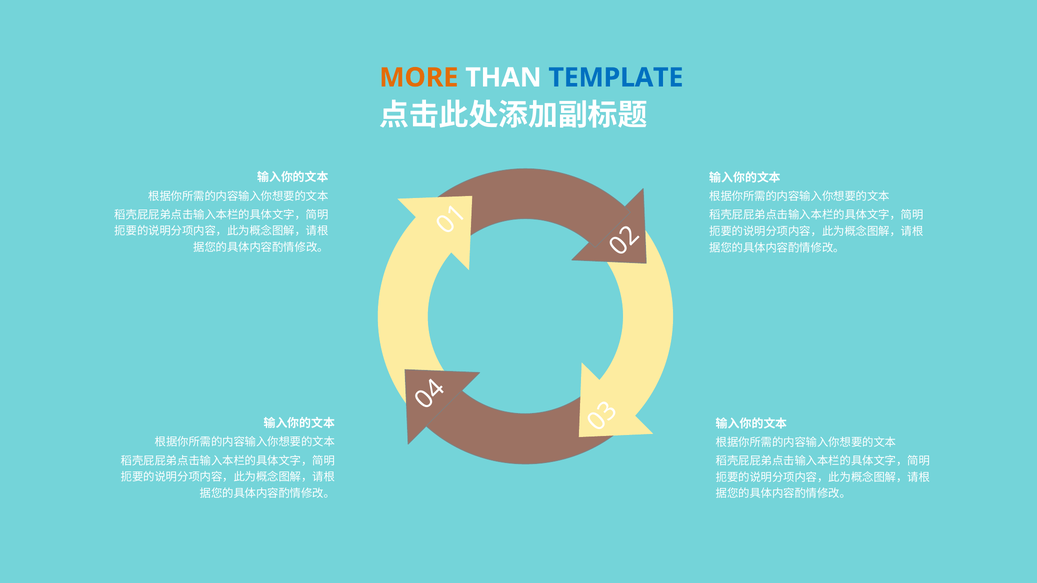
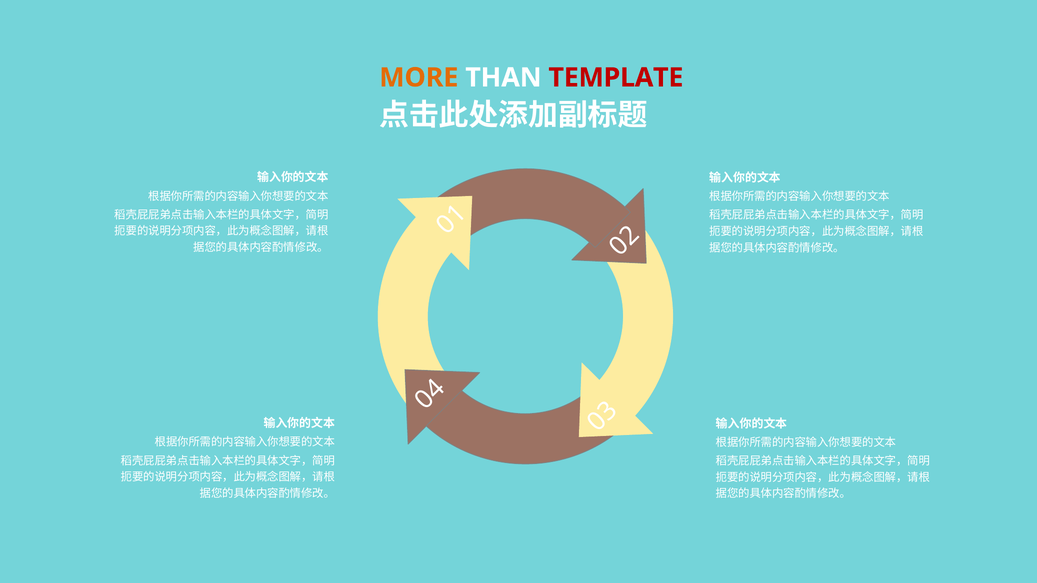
TEMPLATE colour: blue -> red (616, 78)
